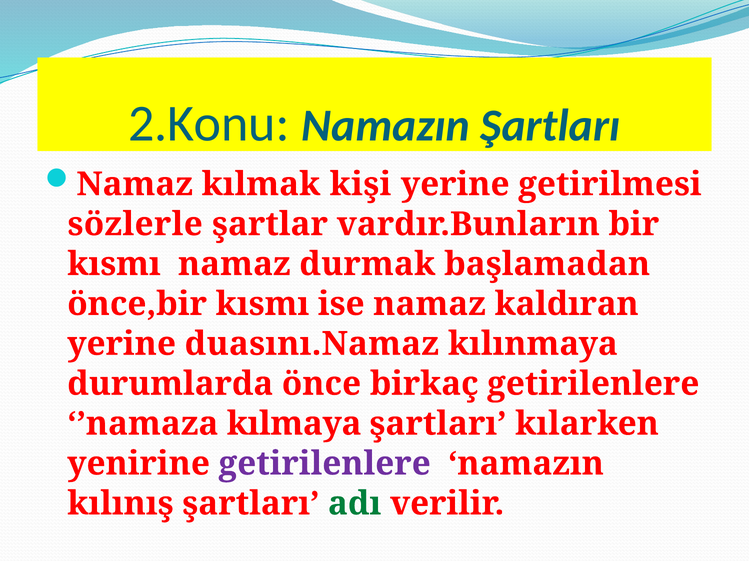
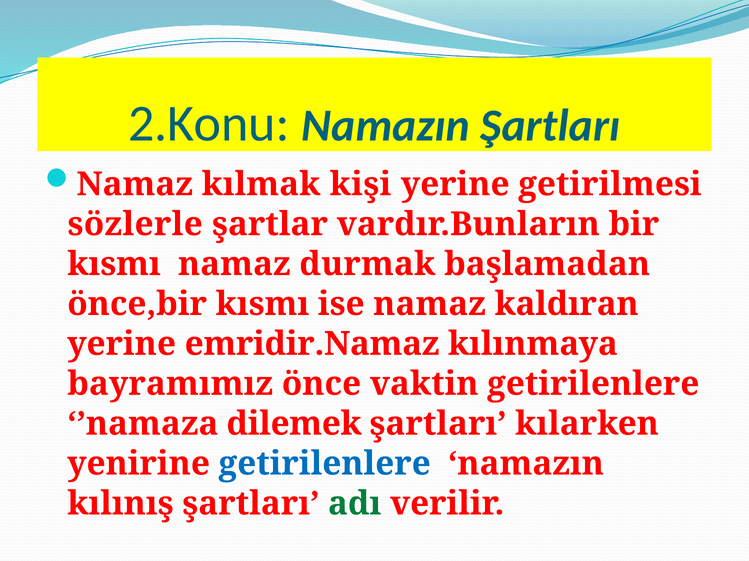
duasını.Namaz: duasını.Namaz -> emridir.Namaz (312, 344)
durumlarda: durumlarda -> bayramımız (170, 384)
birkaç: birkaç -> vaktin (424, 384)
kılmaya: kılmaya -> dilemek (294, 424)
getirilenlere colour: purple -> blue (325, 464)
